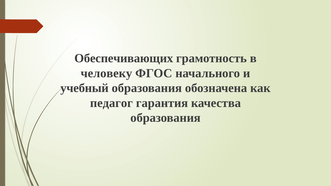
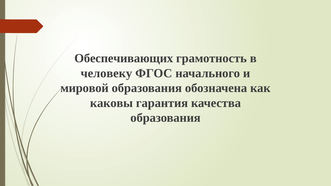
учебный: учебный -> мировой (84, 88)
педагог: педагог -> каковы (111, 103)
